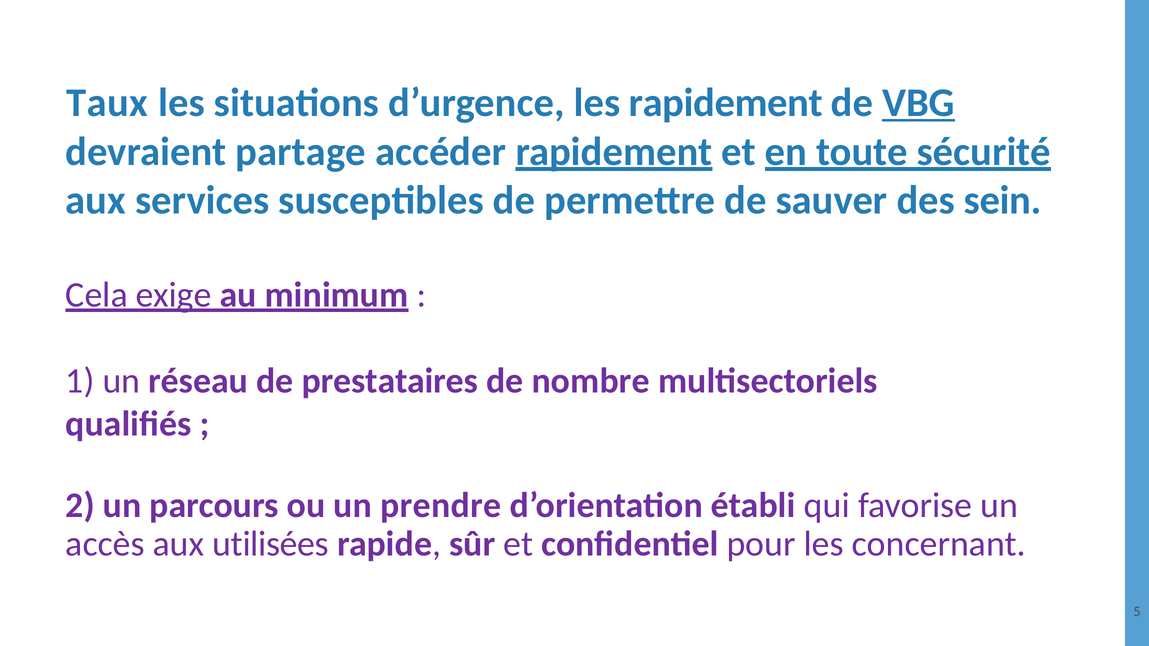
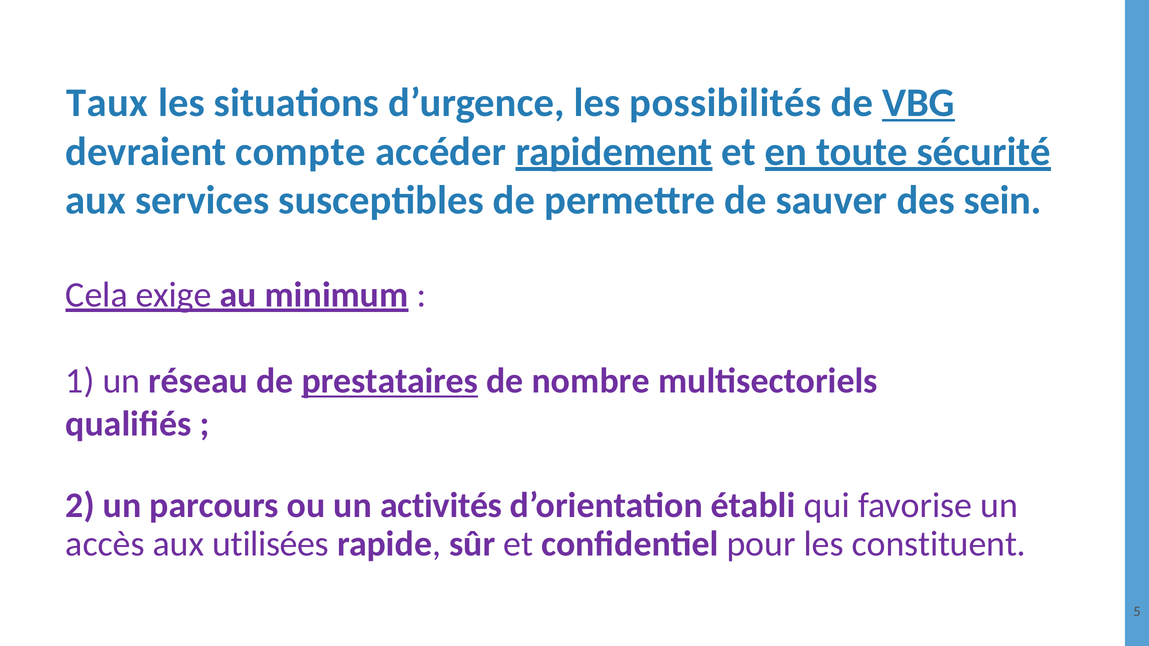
les rapidement: rapidement -> possibilités (725, 103)
partage: partage -> compte (300, 152)
prestataires underline: none -> present (390, 381)
prendre: prendre -> activités (441, 506)
concernant: concernant -> constituent (939, 544)
